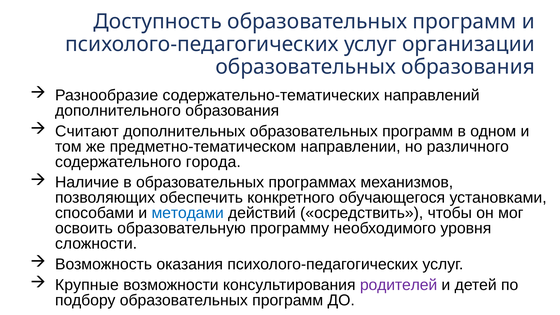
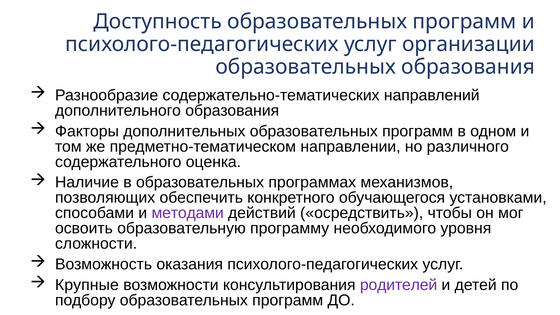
Считают: Считают -> Факторы (87, 131)
города: города -> оценка (213, 162)
методами colour: blue -> purple (188, 213)
